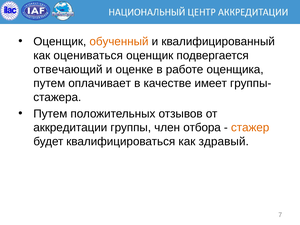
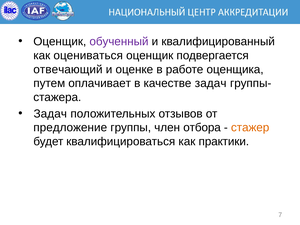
обученный colour: orange -> purple (119, 41)
качестве имеет: имеет -> задач (211, 83)
Путем: Путем -> Задач (50, 114)
аккредитации: аккредитации -> предложение (70, 128)
здравый: здравый -> практики (224, 142)
